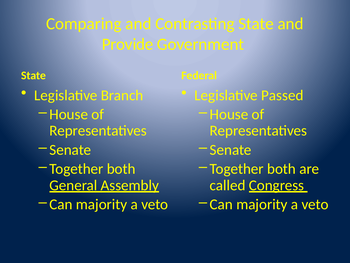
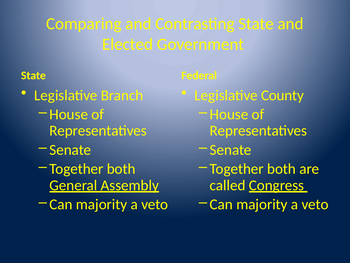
Provide: Provide -> Elected (128, 44)
Passed: Passed -> County (282, 95)
